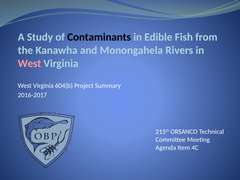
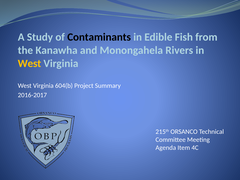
West colour: pink -> yellow (29, 63)
